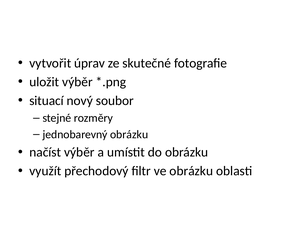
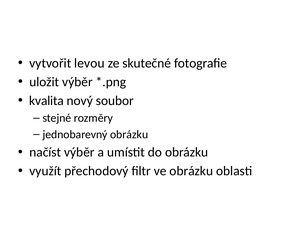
úprav: úprav -> levou (89, 63)
situací: situací -> kvalita (47, 101)
